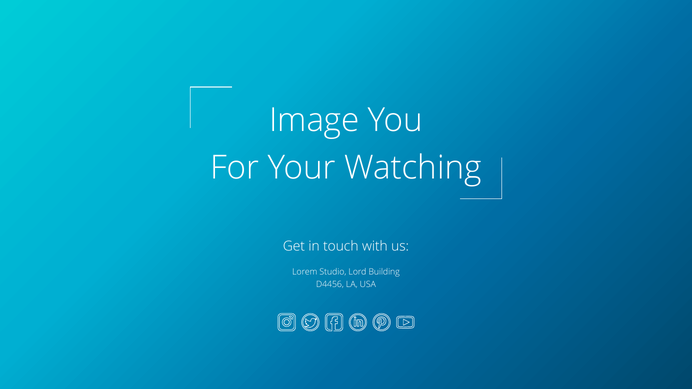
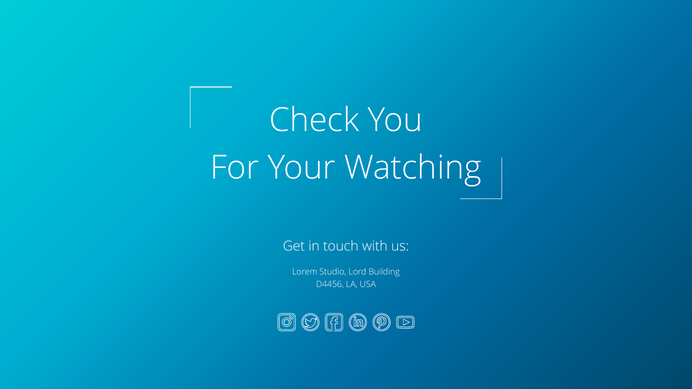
Image: Image -> Check (314, 120)
